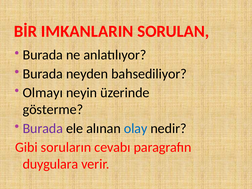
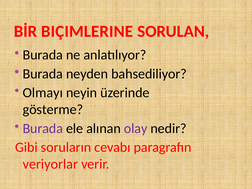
IMKANLARIN: IMKANLARIN -> BIÇIMLERINE (87, 31)
olay colour: blue -> purple (136, 128)
duygulara: duygulara -> veriyorlar (50, 164)
